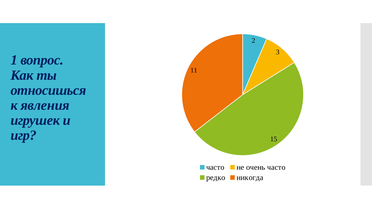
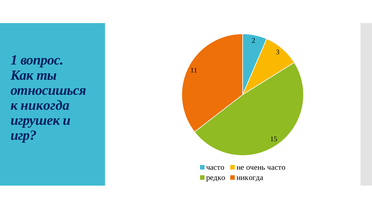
к явления: явления -> никогда (45, 105)
